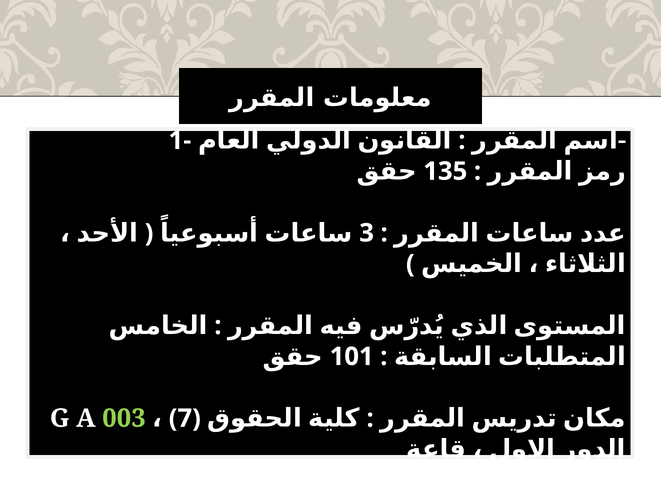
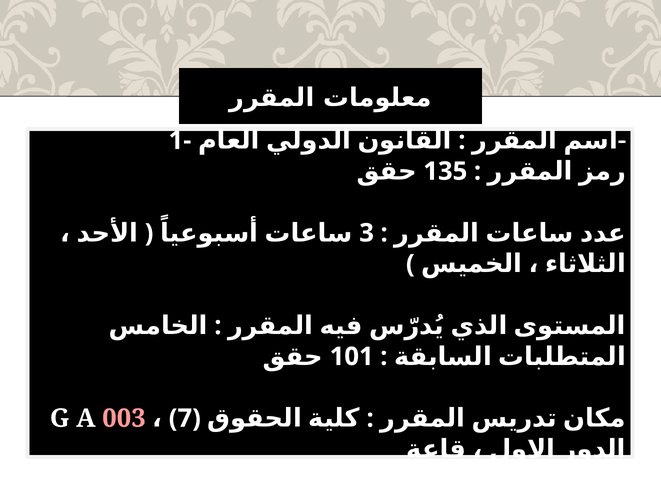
003 colour: light green -> pink (124, 418)
